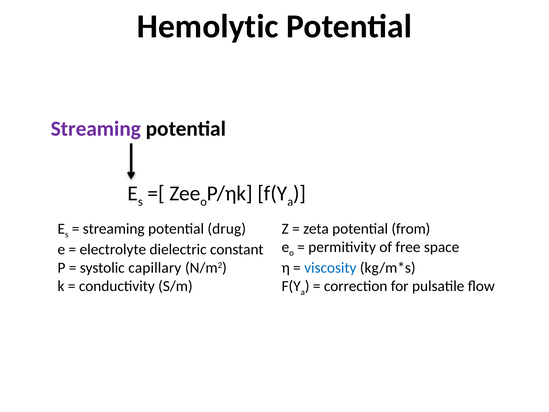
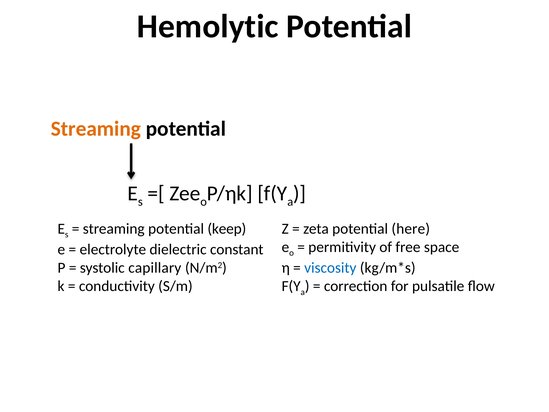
Streaming colour: purple -> orange (96, 129)
drug: drug -> keep (227, 229)
from: from -> here (411, 229)
